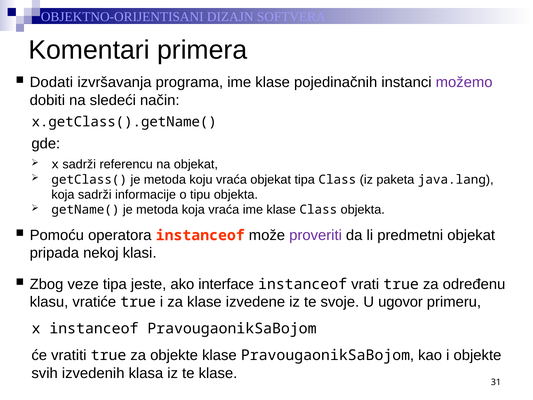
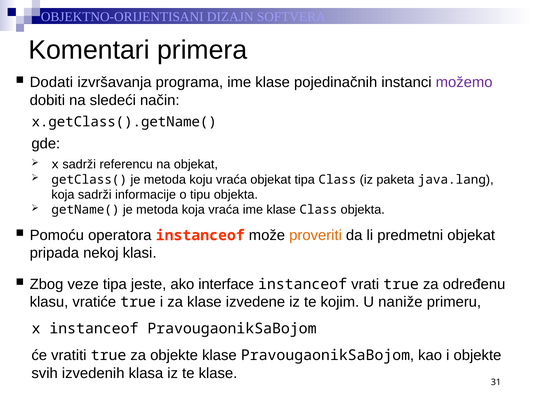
proveriti colour: purple -> orange (316, 235)
svoje: svoje -> kojim (340, 302)
ugovor: ugovor -> naniže (400, 302)
